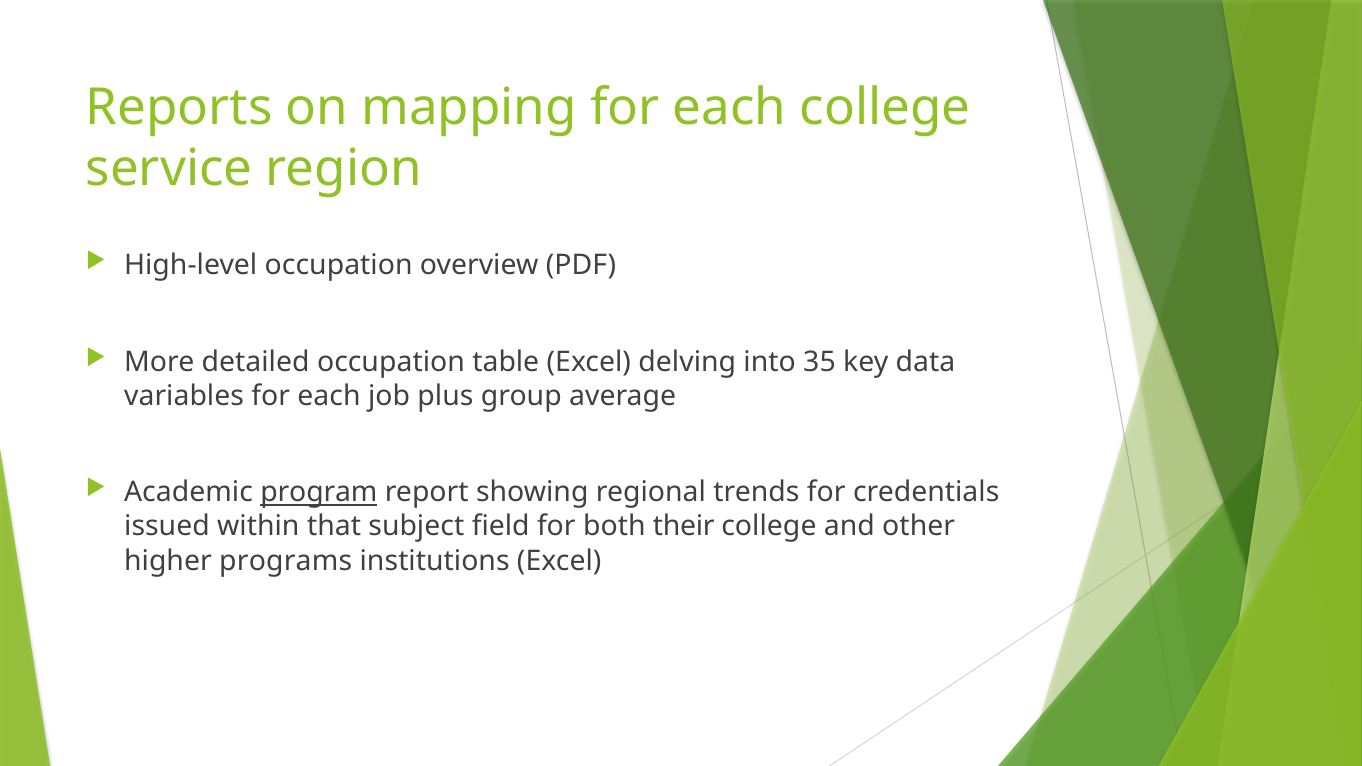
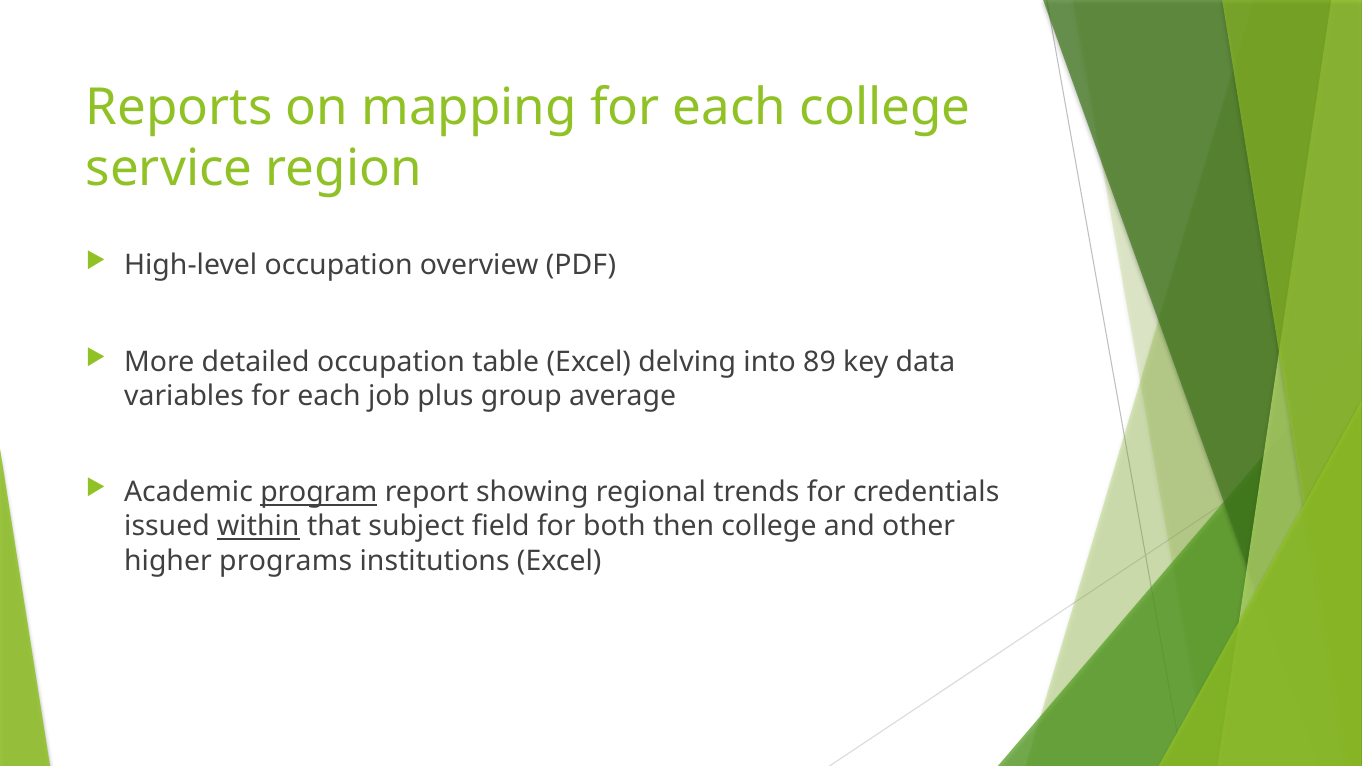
35: 35 -> 89 (819, 362)
within underline: none -> present (258, 527)
their: their -> then (684, 527)
